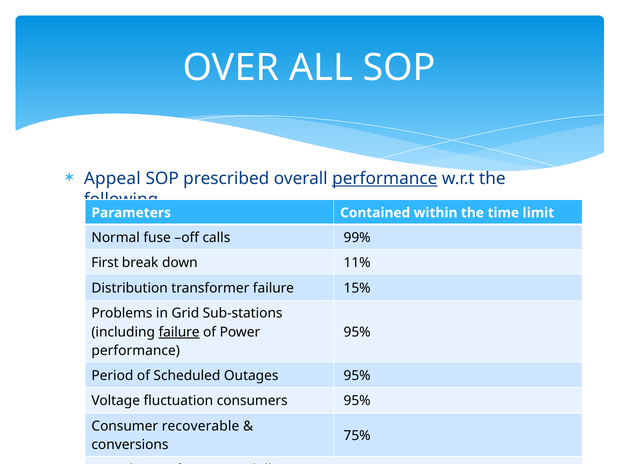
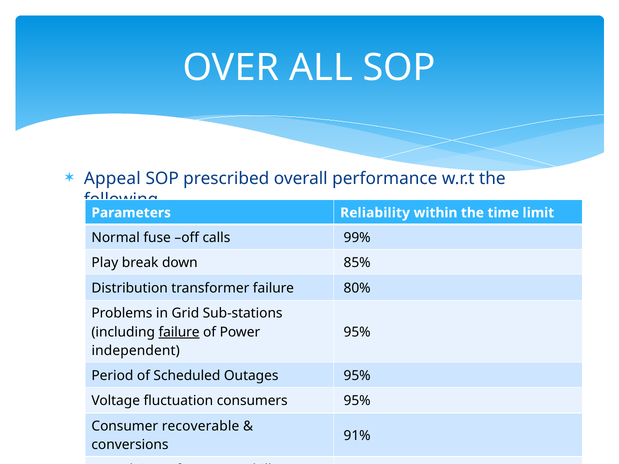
performance underline: present -> none (385, 179)
Contained: Contained -> Reliability (375, 213)
First: First -> Play (105, 263)
11%: 11% -> 85% (357, 263)
15%: 15% -> 80% (357, 288)
performance: performance -> independent (136, 351)
75%: 75% -> 91% (357, 436)
